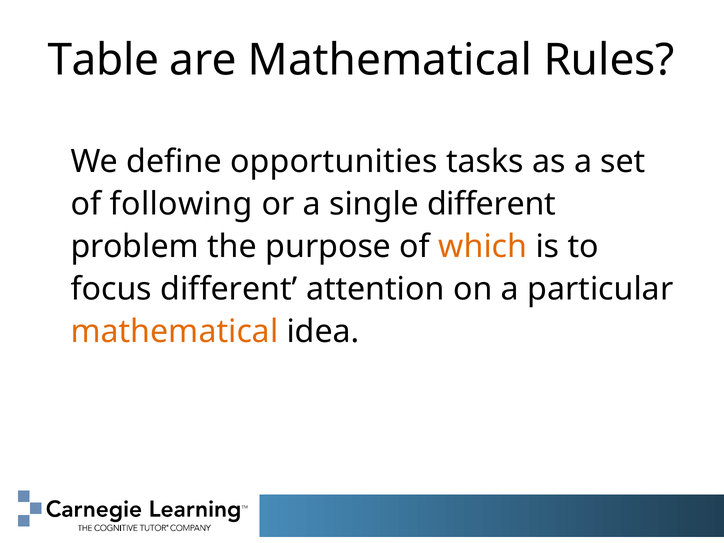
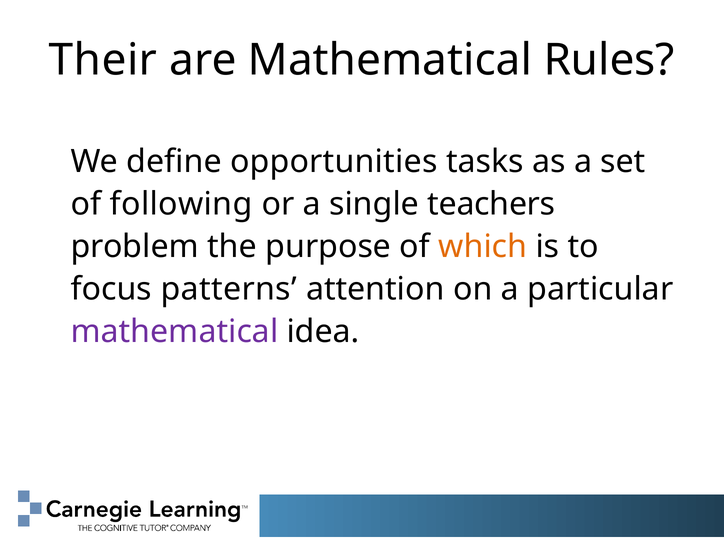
Table: Table -> Their (103, 60)
single different: different -> teachers (491, 204)
focus different: different -> patterns (229, 289)
mathematical colour: orange -> purple (174, 332)
